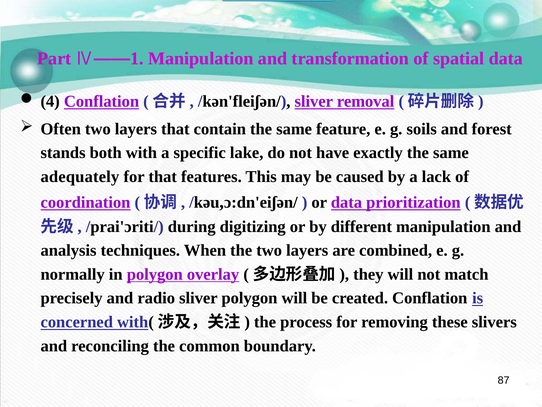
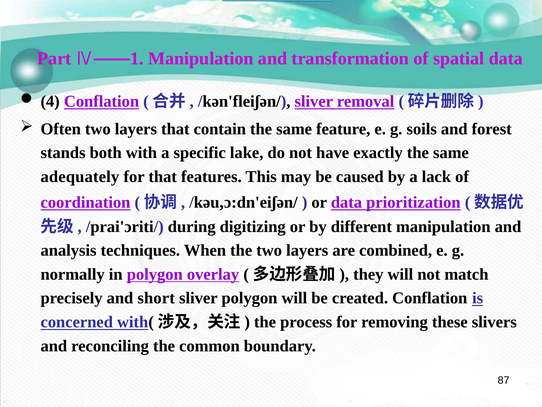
radio: radio -> short (156, 298)
